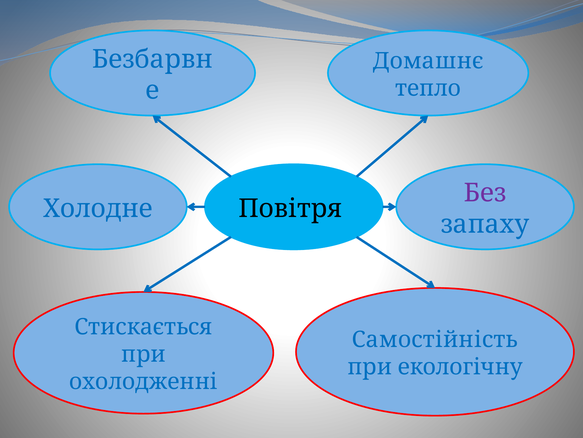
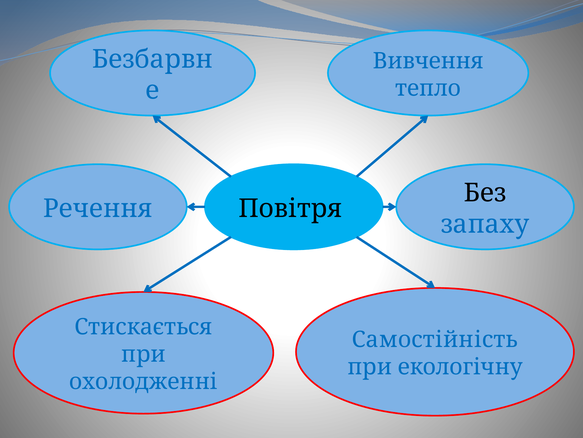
Домашнє: Домашнє -> Вивчення (428, 61)
Без colour: purple -> black (485, 193)
Холодне: Холодне -> Речення (98, 208)
